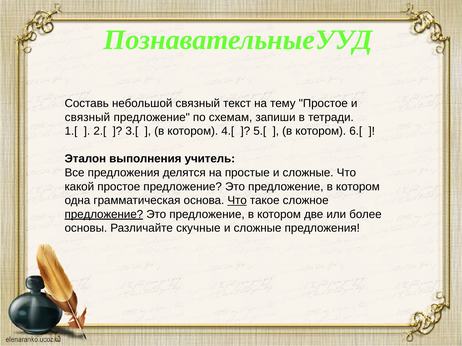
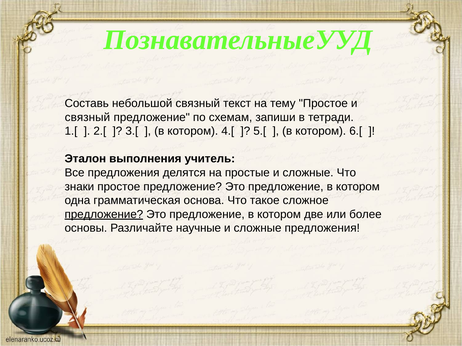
какой: какой -> знаки (79, 187)
Что underline: present -> none (237, 201)
скучные: скучные -> научные (198, 228)
